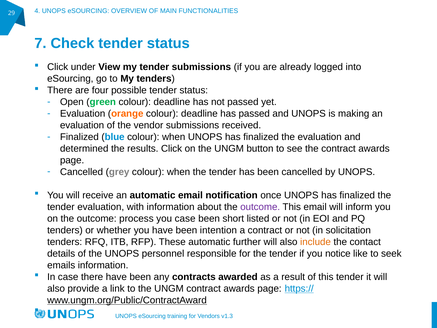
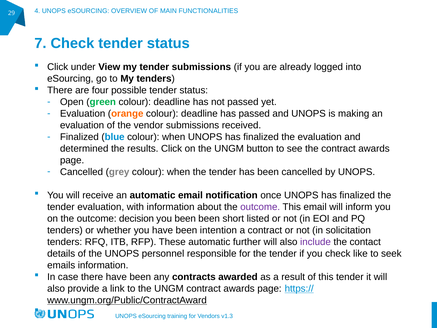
process: process -> decision (136, 218)
you case: case -> been (185, 218)
include colour: orange -> purple (315, 242)
you notice: notice -> check (338, 253)
